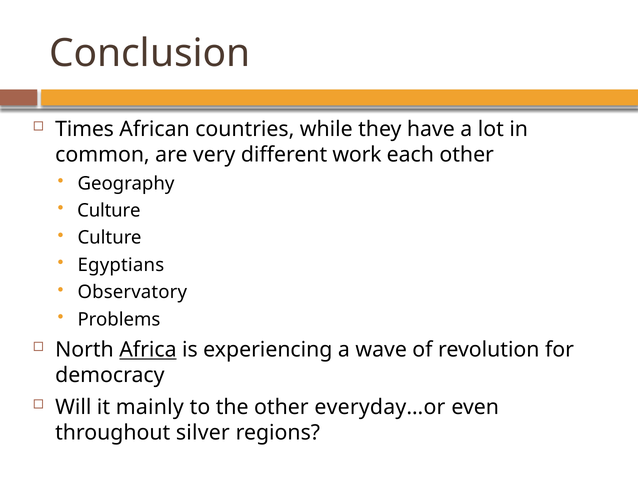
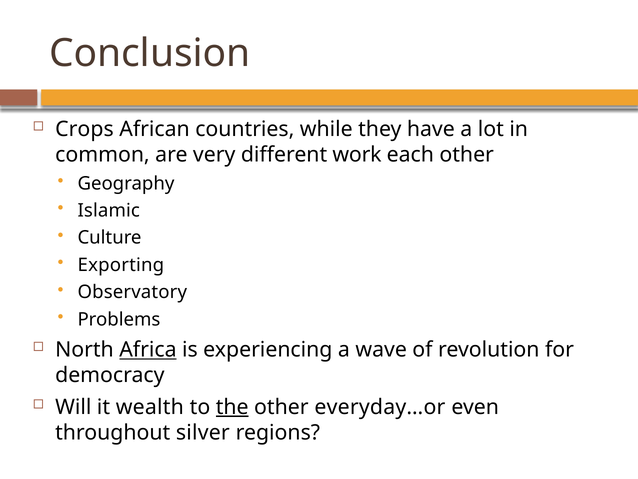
Times: Times -> Crops (84, 129)
Culture: Culture -> Islamic (109, 210)
Egyptians: Egyptians -> Exporting (121, 265)
mainly: mainly -> wealth (150, 407)
the underline: none -> present (232, 407)
